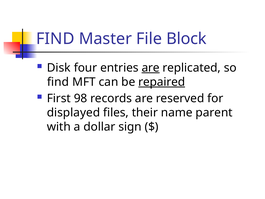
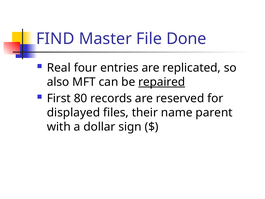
Block: Block -> Done (186, 39)
Disk: Disk -> Real (59, 68)
are underline: present -> none (151, 68)
find: find -> also (58, 82)
98: 98 -> 80 (81, 98)
